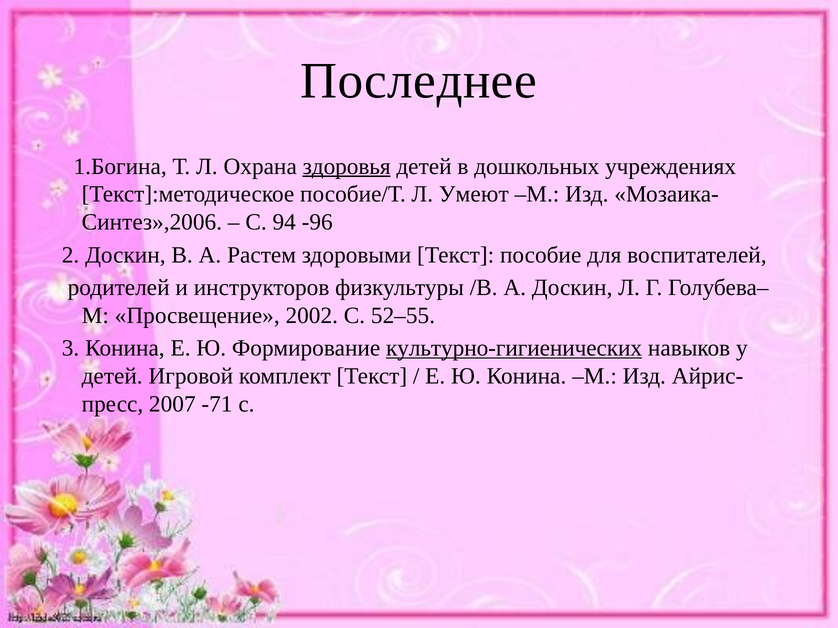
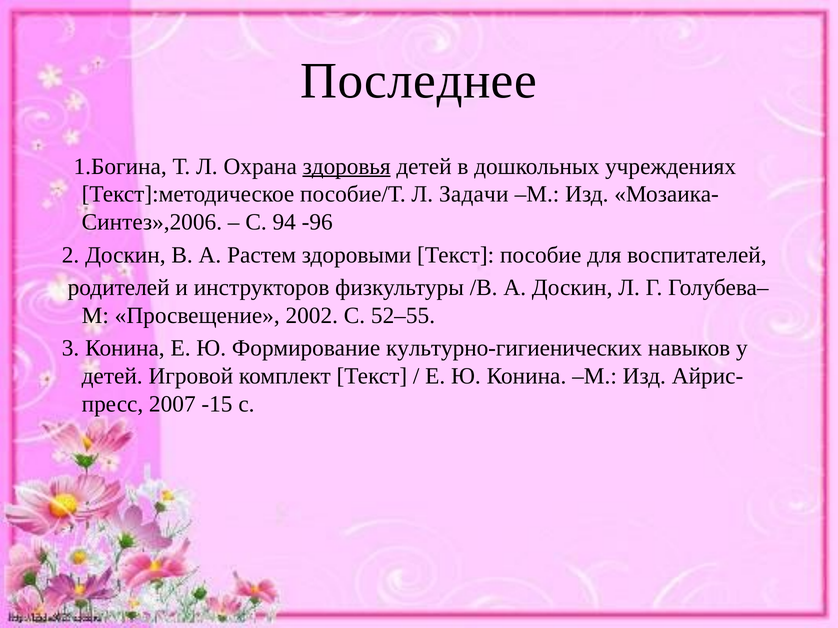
Умеют: Умеют -> Задачи (474, 194)
культурно-гигиенических underline: present -> none (514, 348)
-71: -71 -> -15 (217, 404)
